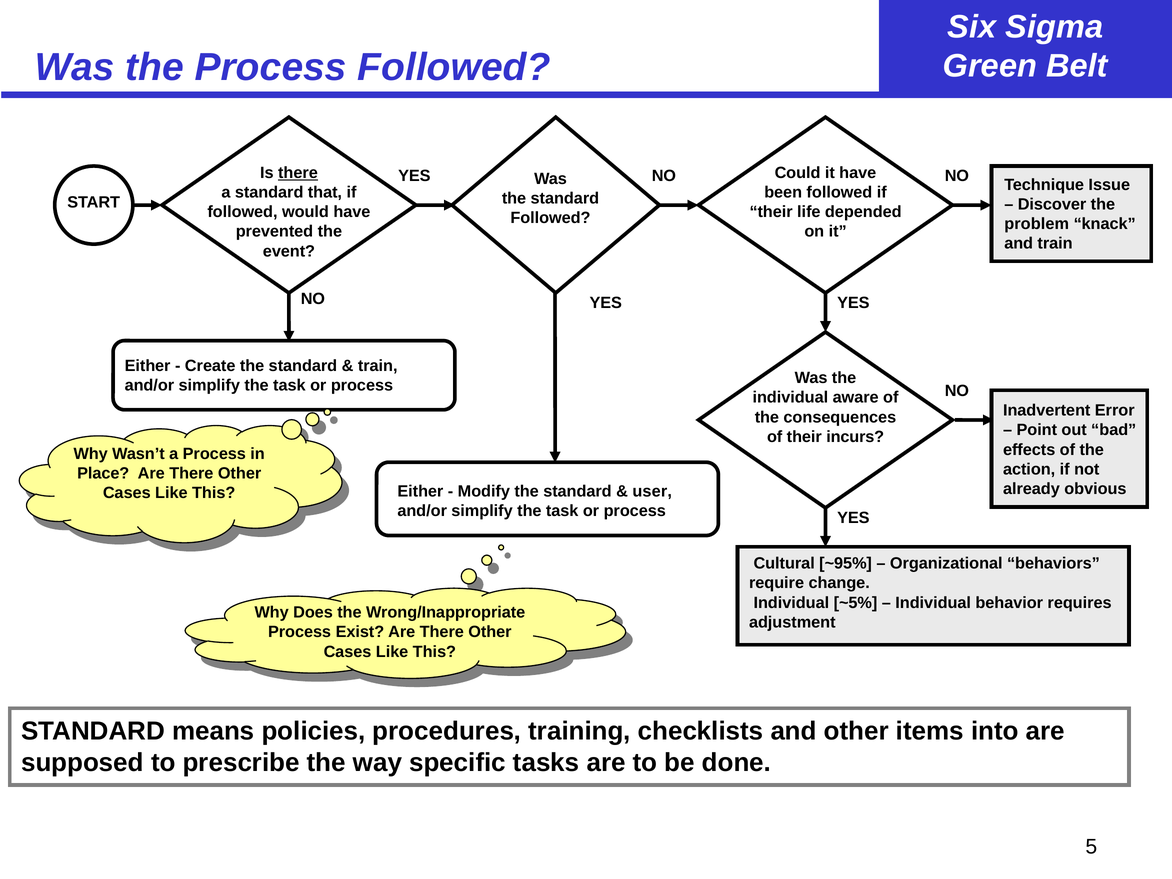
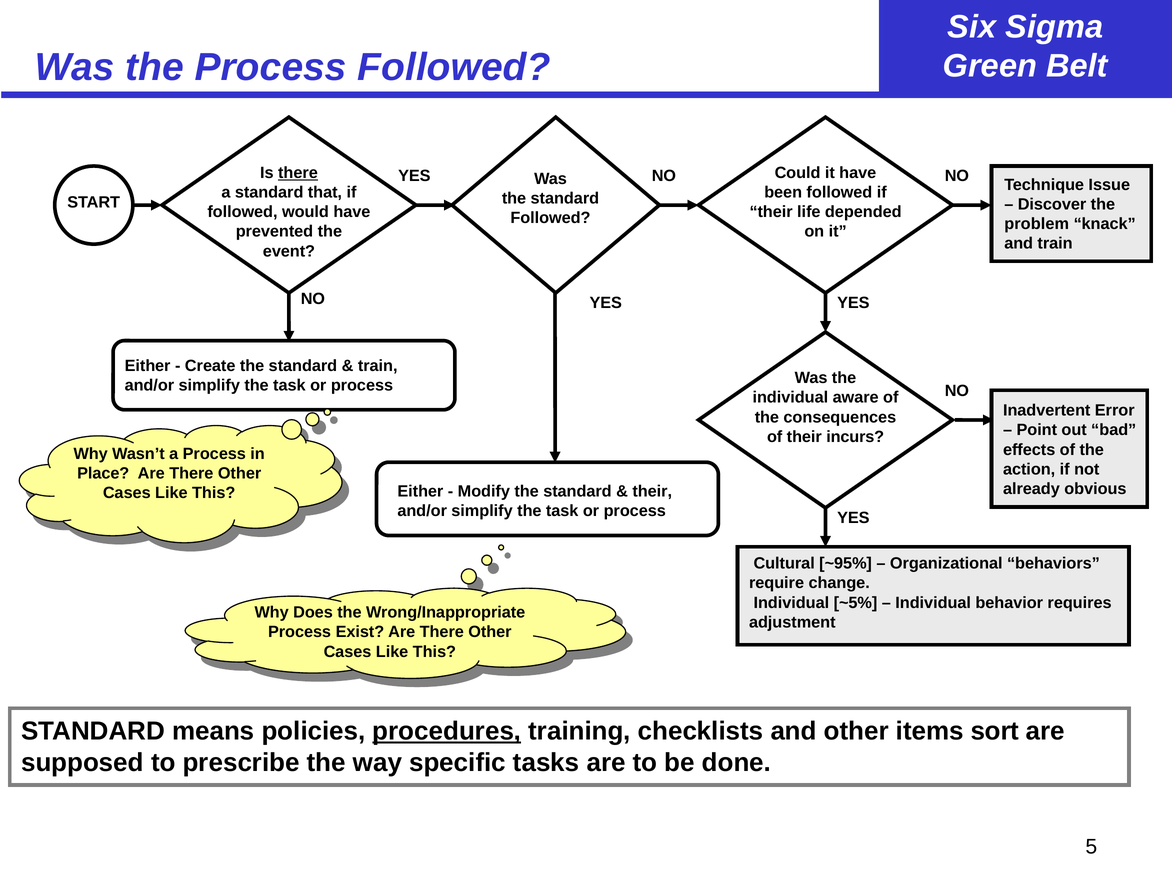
user: user -> their (652, 492)
procedures underline: none -> present (447, 731)
into: into -> sort (995, 731)
